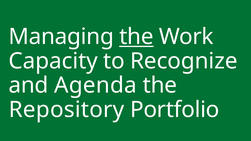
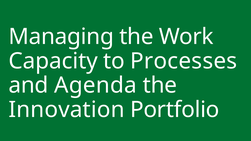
the underline: present -> none (136, 37)
Recognize: Recognize -> Processes (184, 61)
Repository: Repository -> Innovation (67, 110)
